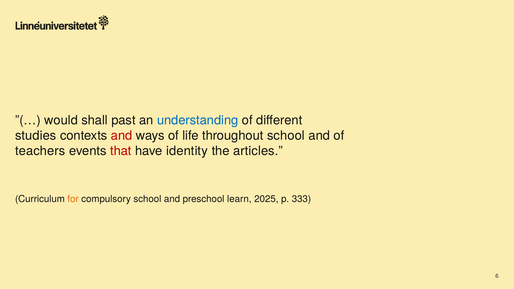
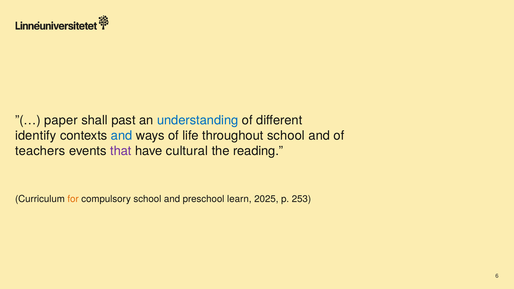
would: would -> paper (61, 120)
studies: studies -> identify (36, 136)
and colour: red -> blue (122, 136)
that colour: red -> purple (121, 151)
identity: identity -> cultural (187, 151)
articles: articles -> reading (258, 151)
333: 333 -> 253 (301, 199)
